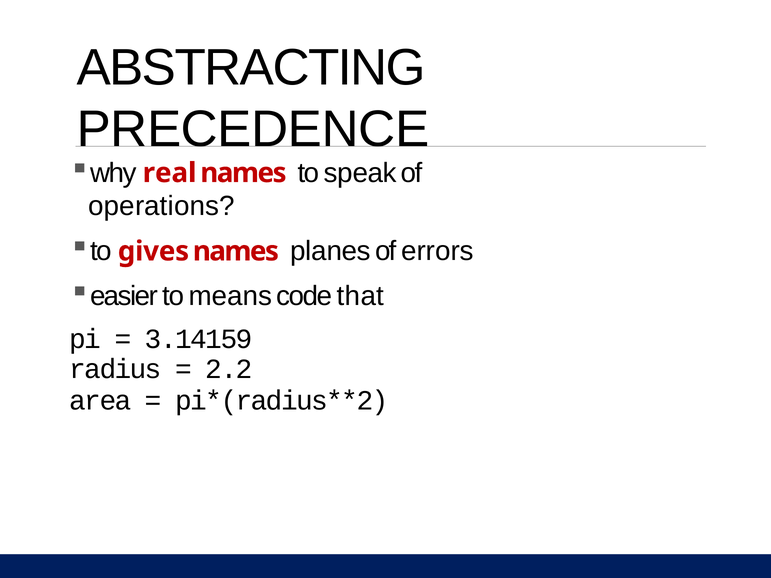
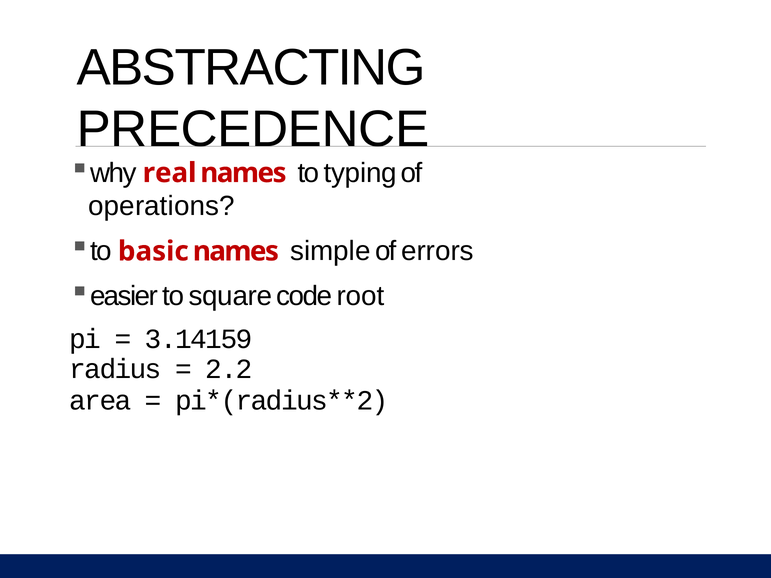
speak: speak -> typing (360, 173)
gives: gives -> basic (153, 251)
planes: planes -> simple (330, 251)
means: means -> square (230, 296)
that: that -> root (361, 296)
